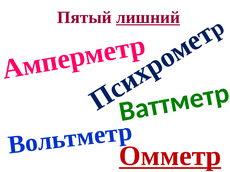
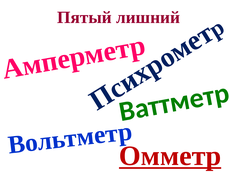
лишний underline: present -> none (148, 17)
